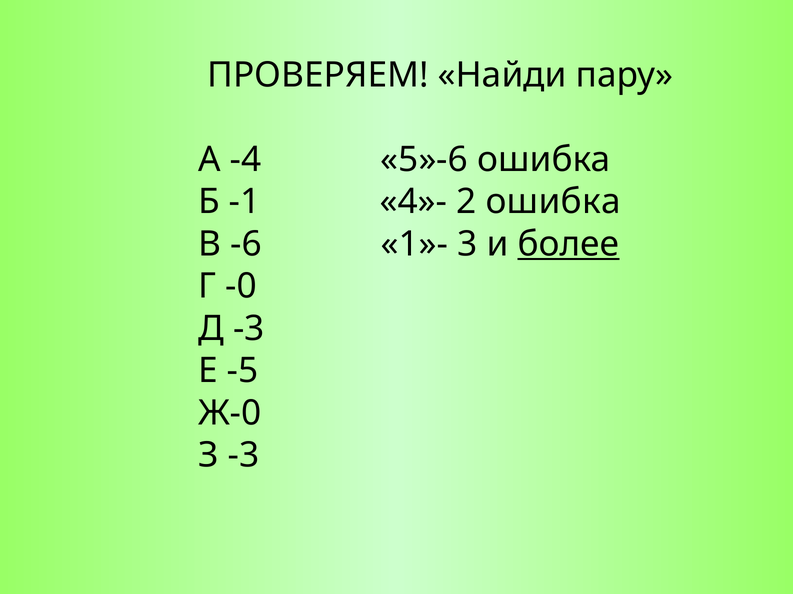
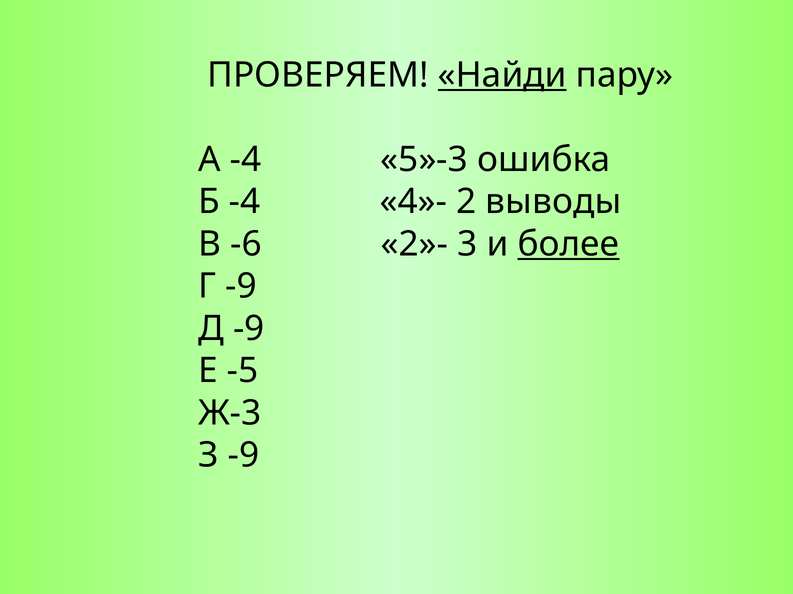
Найди underline: none -> present (502, 75)
5»-6: 5»-6 -> 5»-3 (424, 160)
Б -1: -1 -> -4 (245, 202)
2 ошибка: ошибка -> выводы (553, 202)
1»-: 1»- -> 2»- (415, 244)
Г -0: -0 -> -9 (241, 287)
Д -3: -3 -> -9 (249, 329)
Ж-0: Ж-0 -> Ж-3 (230, 414)
З -3: -3 -> -9 (243, 456)
